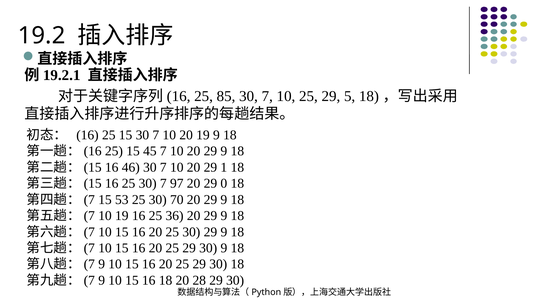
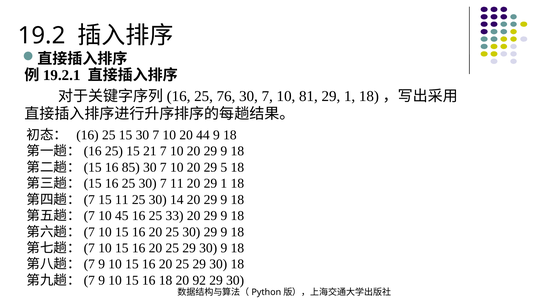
85: 85 -> 76 (226, 96)
10 25: 25 -> 81 (308, 96)
5: 5 -> 1 (350, 96)
20 19: 19 -> 44 (203, 135)
45: 45 -> 21 (150, 151)
46: 46 -> 85 (131, 167)
1: 1 -> 5 (224, 167)
7 97: 97 -> 11 (177, 184)
20 29 0: 0 -> 1 (224, 184)
15 53: 53 -> 11 (122, 200)
70: 70 -> 14 (177, 200)
10 19: 19 -> 45 (122, 216)
36: 36 -> 33 (175, 216)
28: 28 -> 92 (199, 281)
